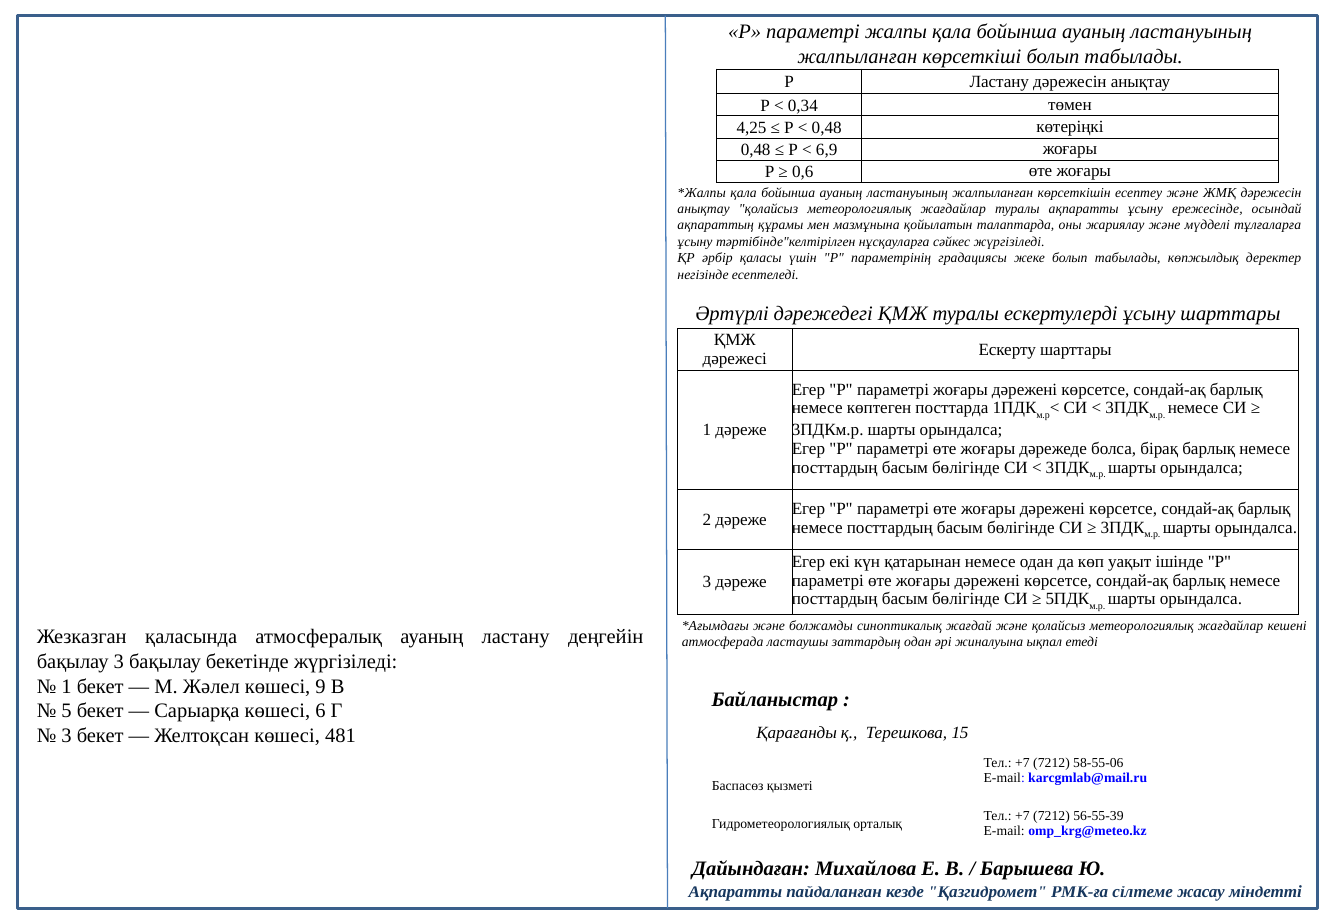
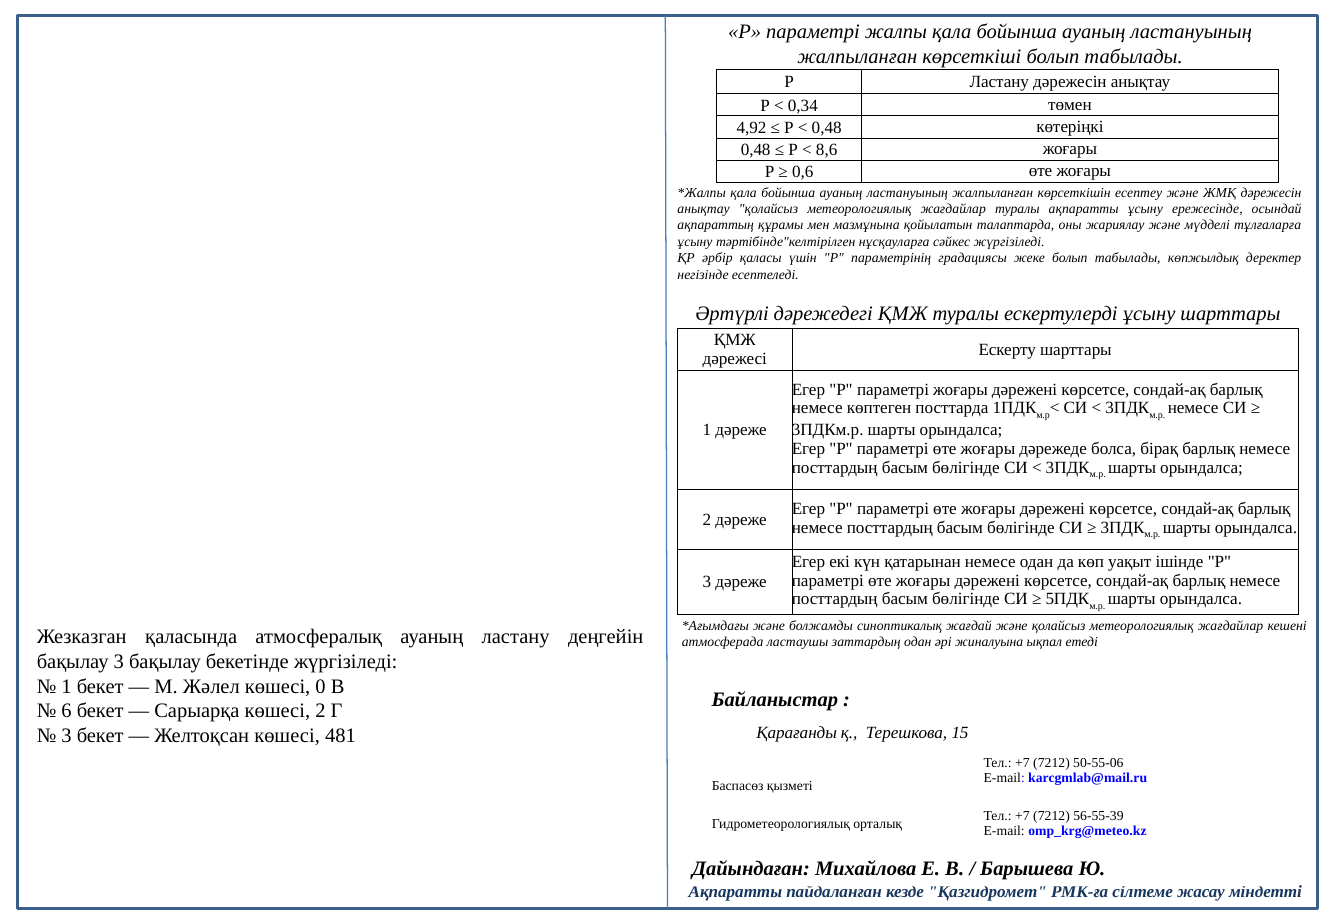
4,25: 4,25 -> 4,92 (751, 128)
6,9: 6,9 -> 8,6 (827, 150)
9: 9 -> 0 (321, 686)
5: 5 -> 6 (67, 711)
көшесі 6: 6 -> 2 (320, 711)
58-55-06: 58-55-06 -> 50-55-06 (1098, 763)
